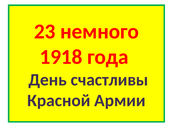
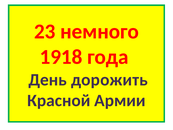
счастливы: счастливы -> дорожить (109, 80)
